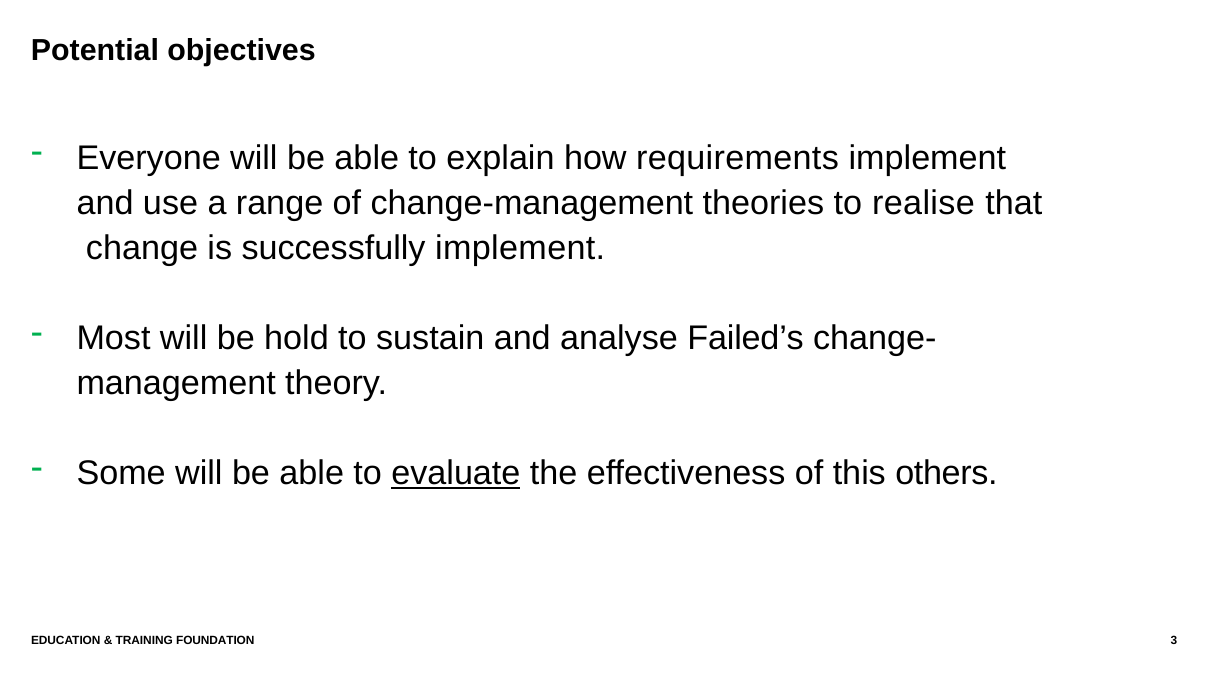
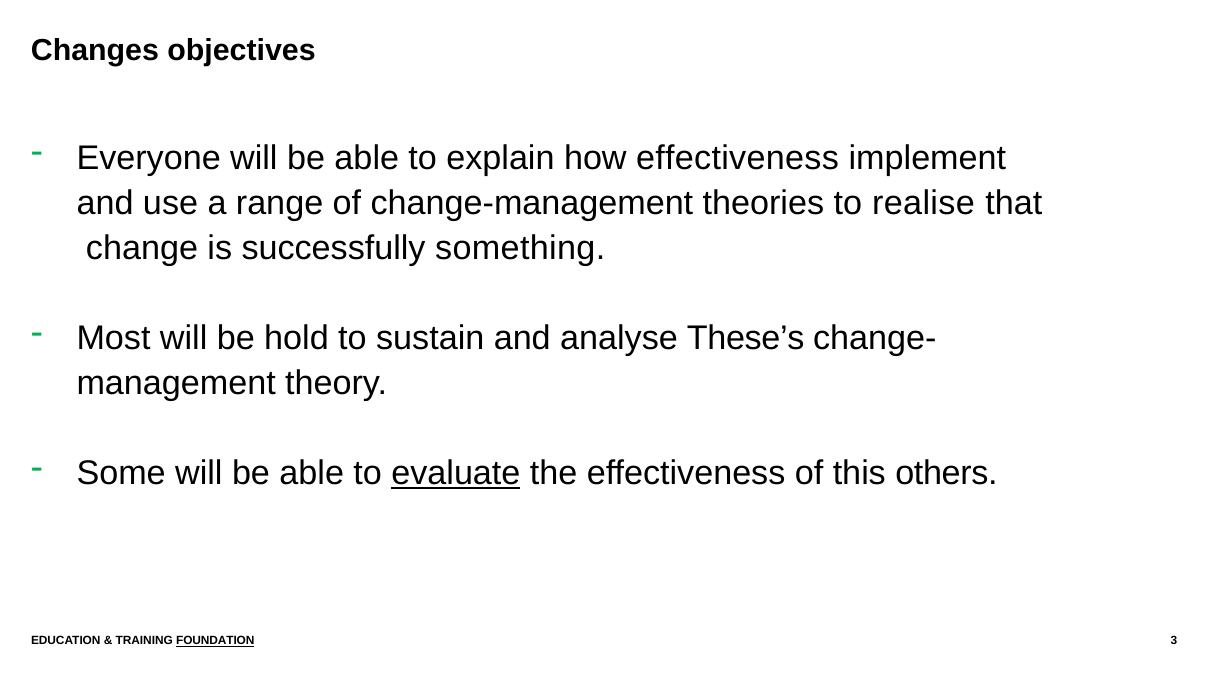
Potential: Potential -> Changes (95, 51)
how requirements: requirements -> effectiveness (737, 158)
successfully implement: implement -> something (520, 248)
Failed’s: Failed’s -> These’s (746, 338)
FOUNDATION underline: none -> present (215, 641)
